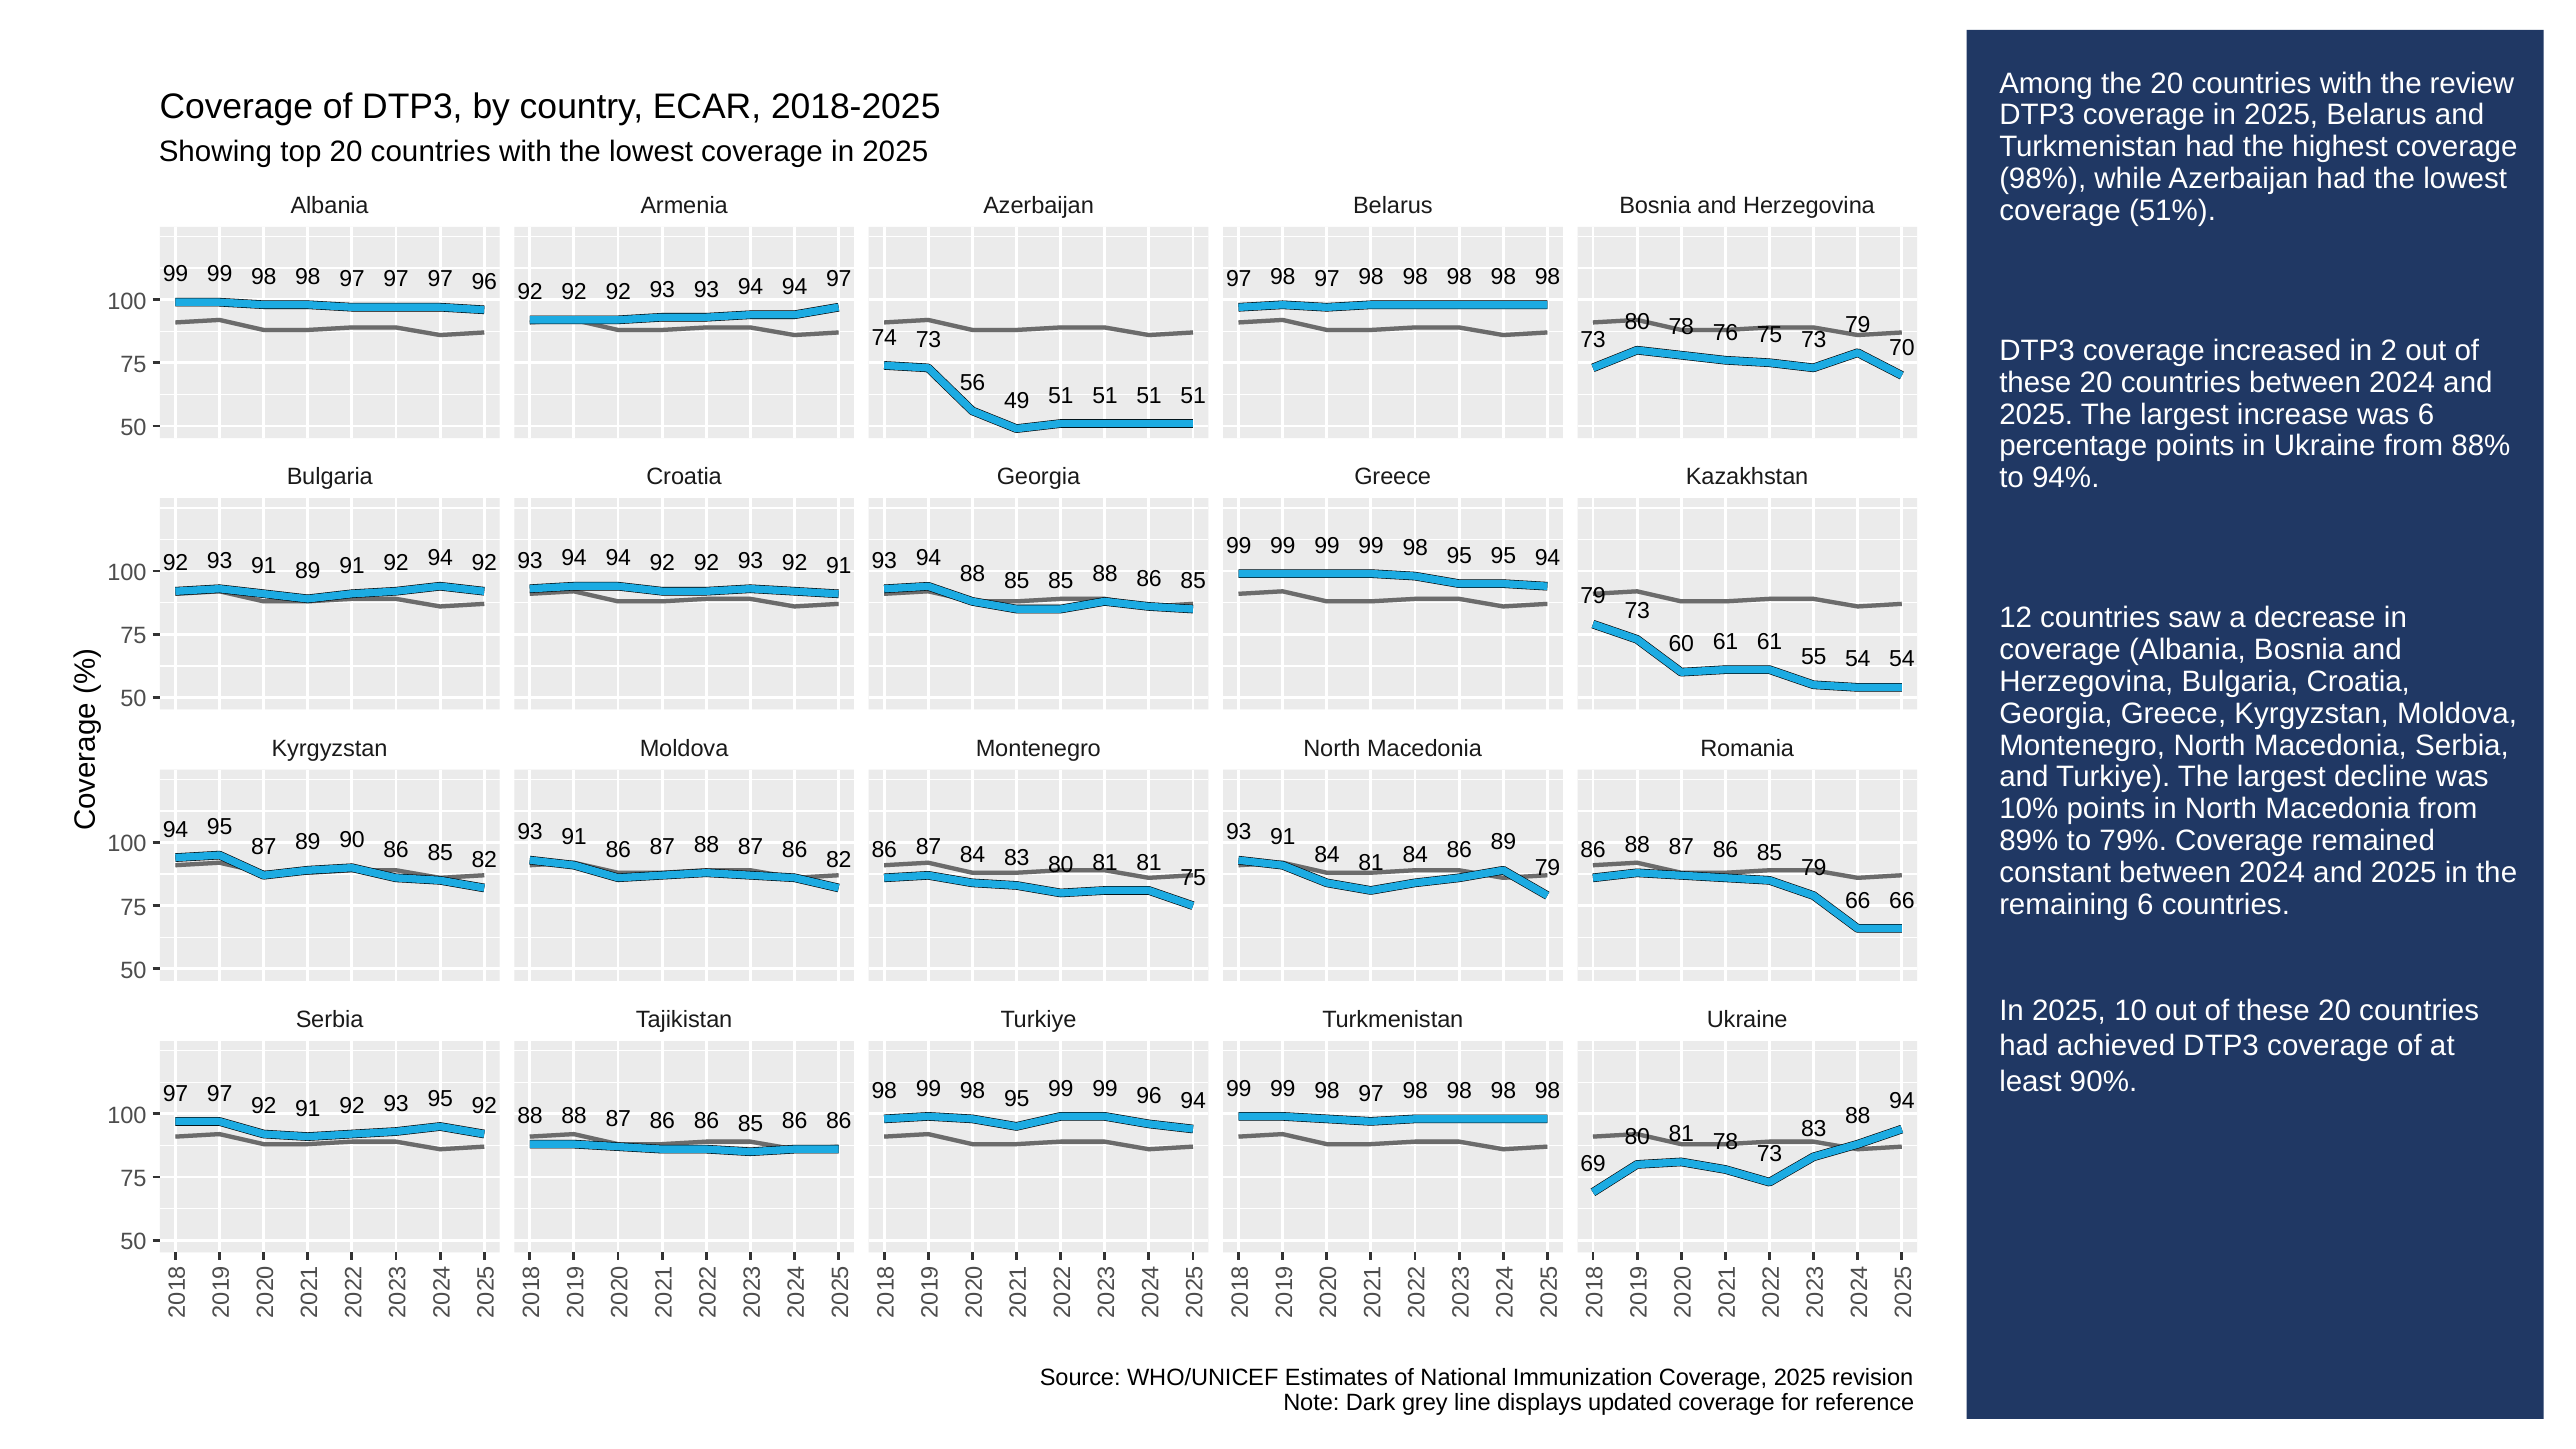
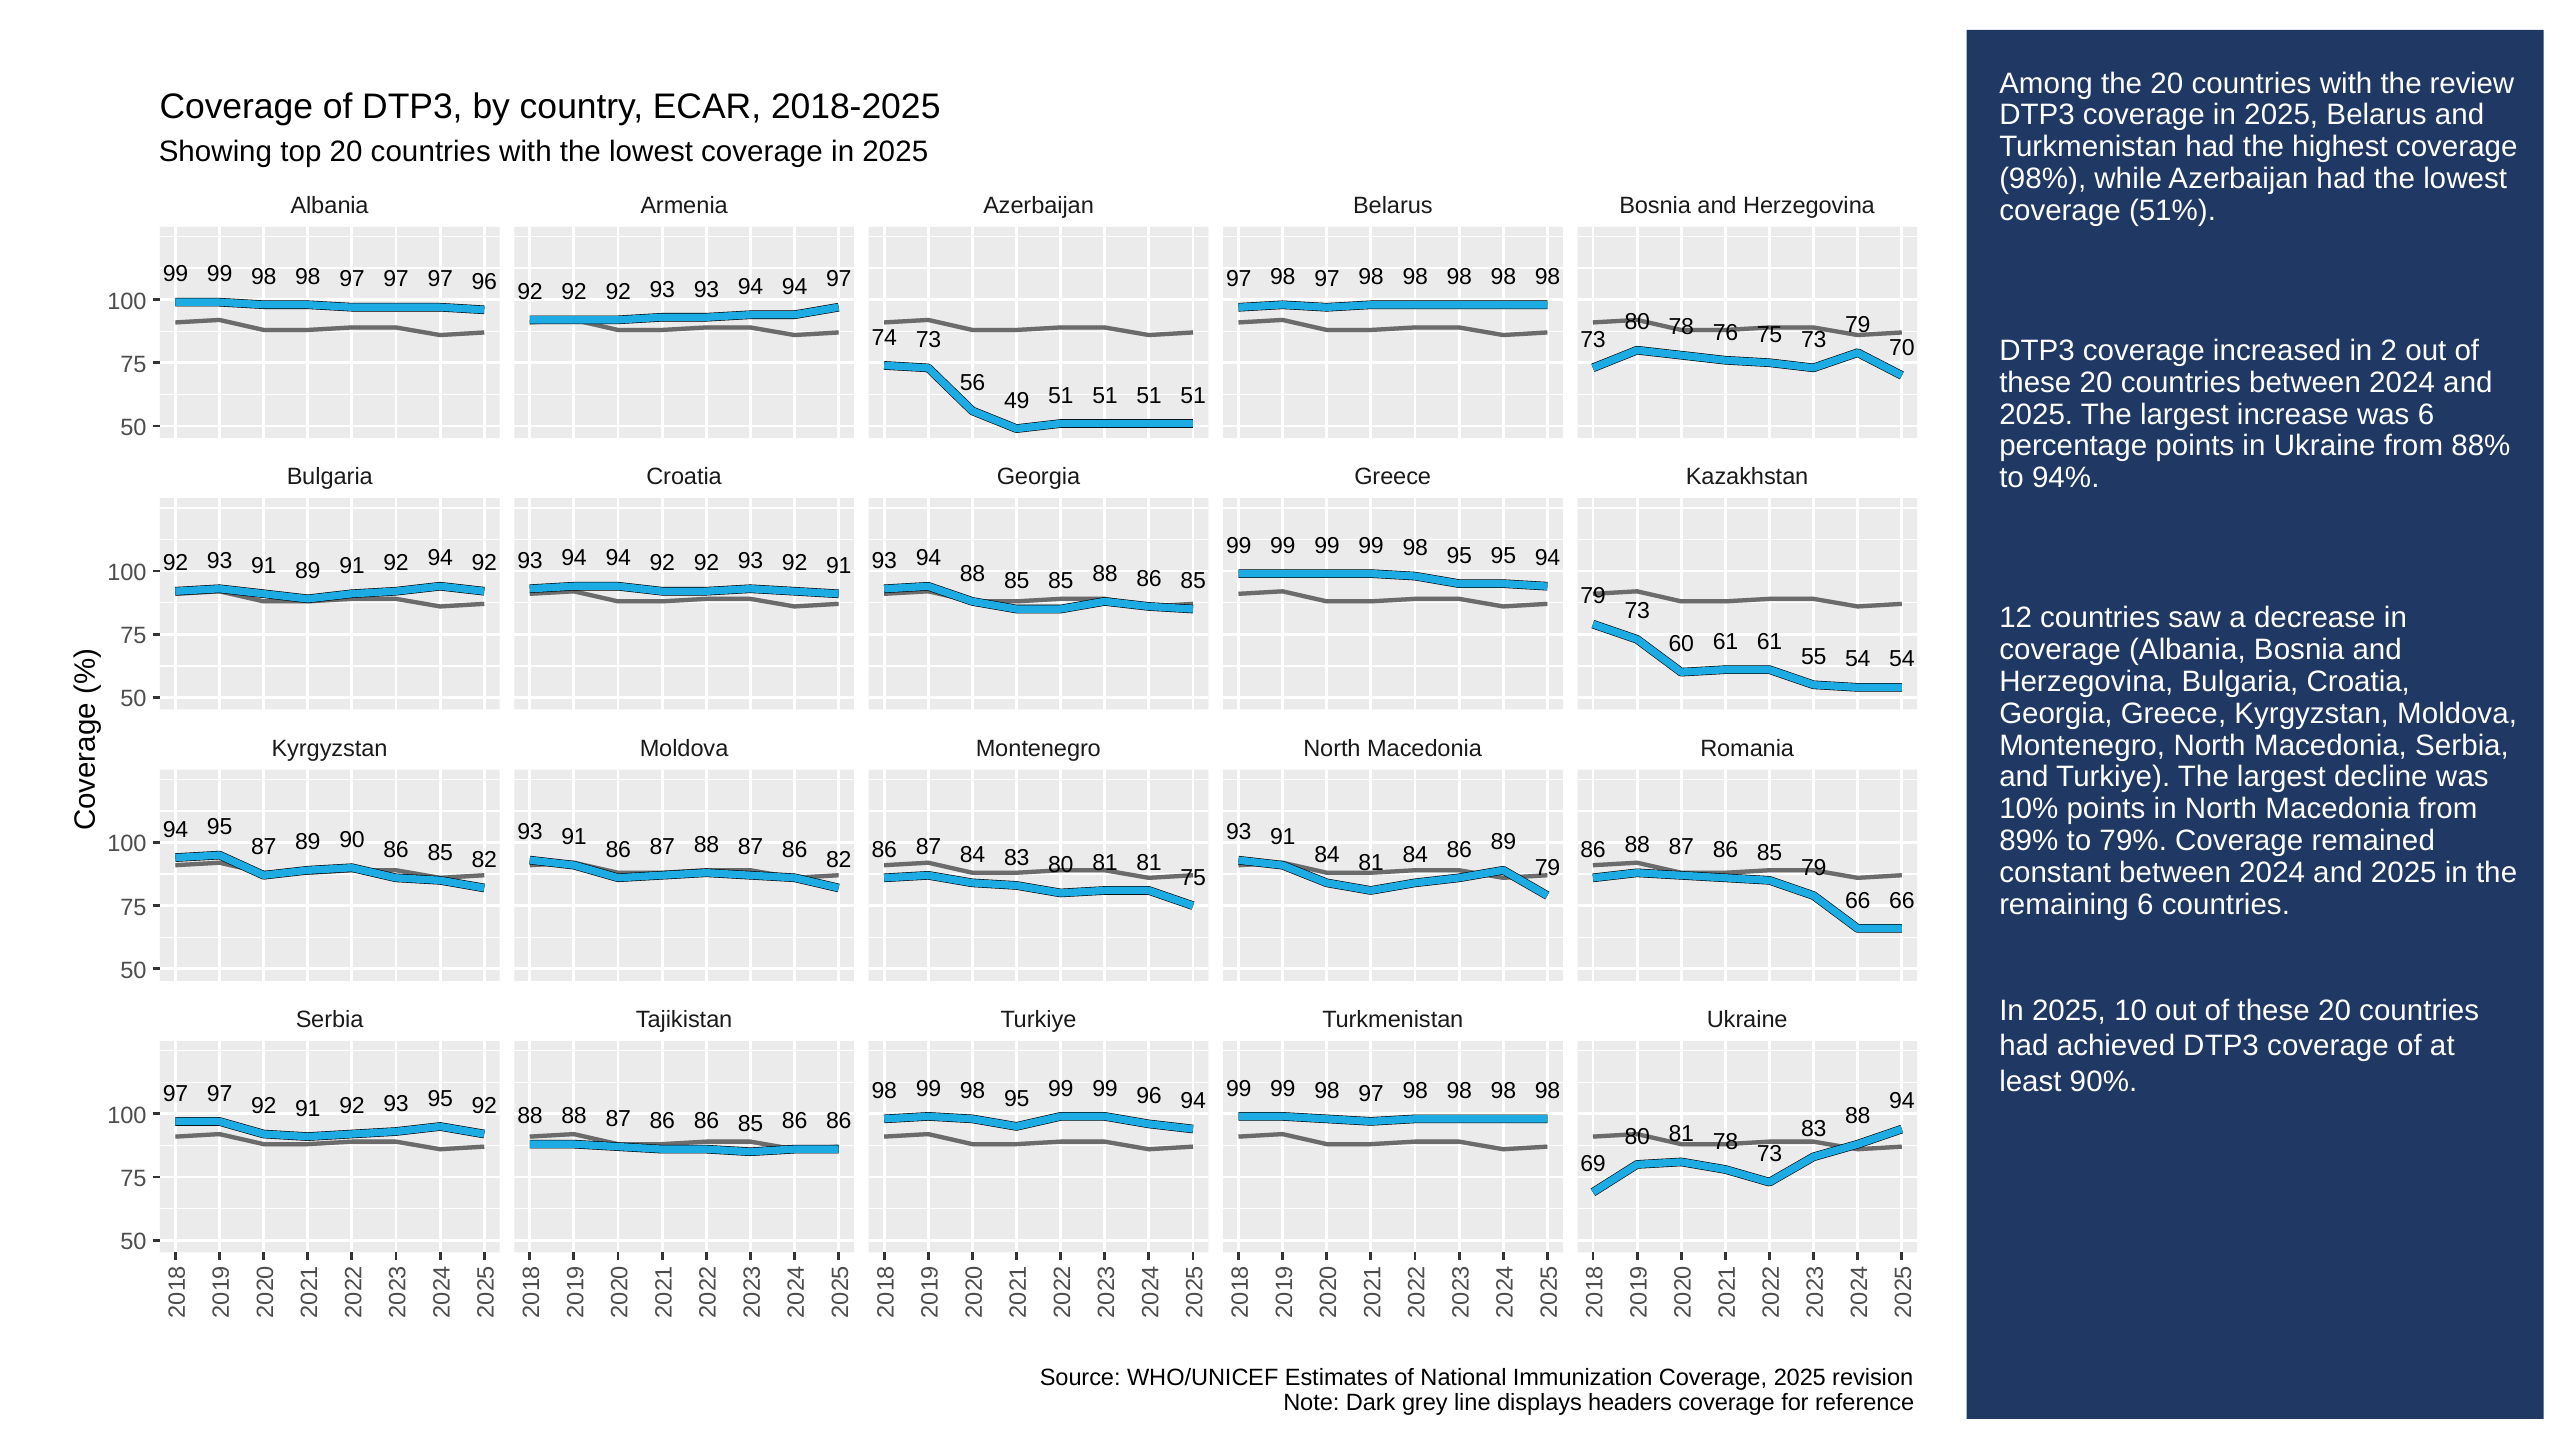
updated: updated -> headers (1630, 1403)
